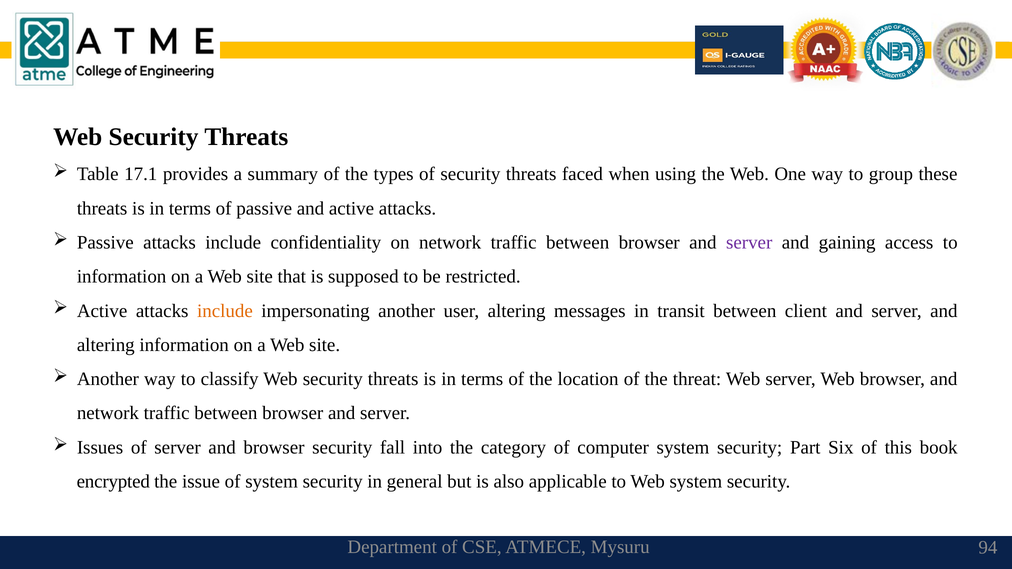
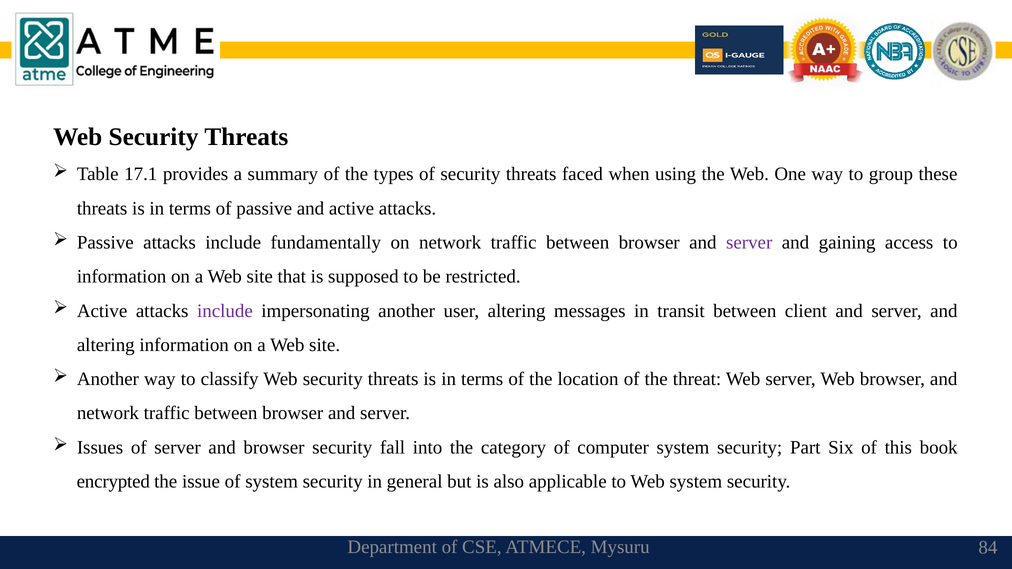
confidentiality: confidentiality -> fundamentally (326, 243)
include colour: orange -> purple (225, 311)
94: 94 -> 84 (988, 548)
